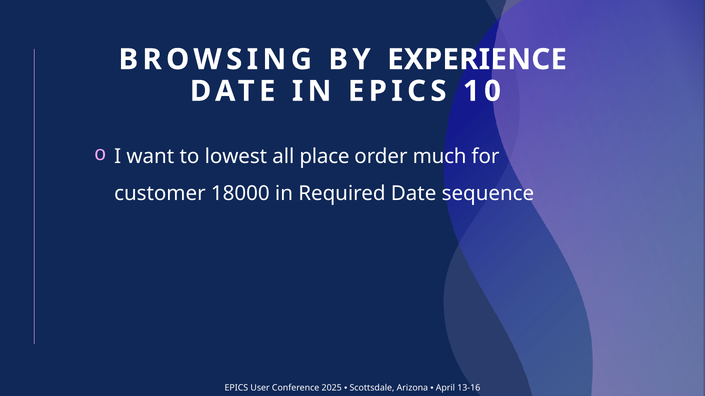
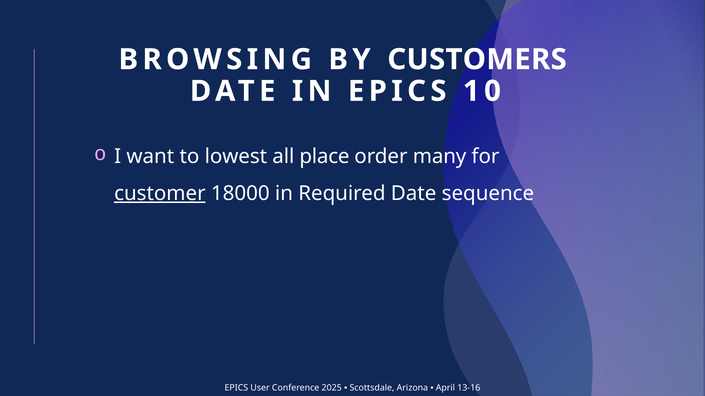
EXPERIENCE: EXPERIENCE -> CUSTOMERS (477, 60)
much: much -> many (440, 157)
customer underline: none -> present (160, 194)
